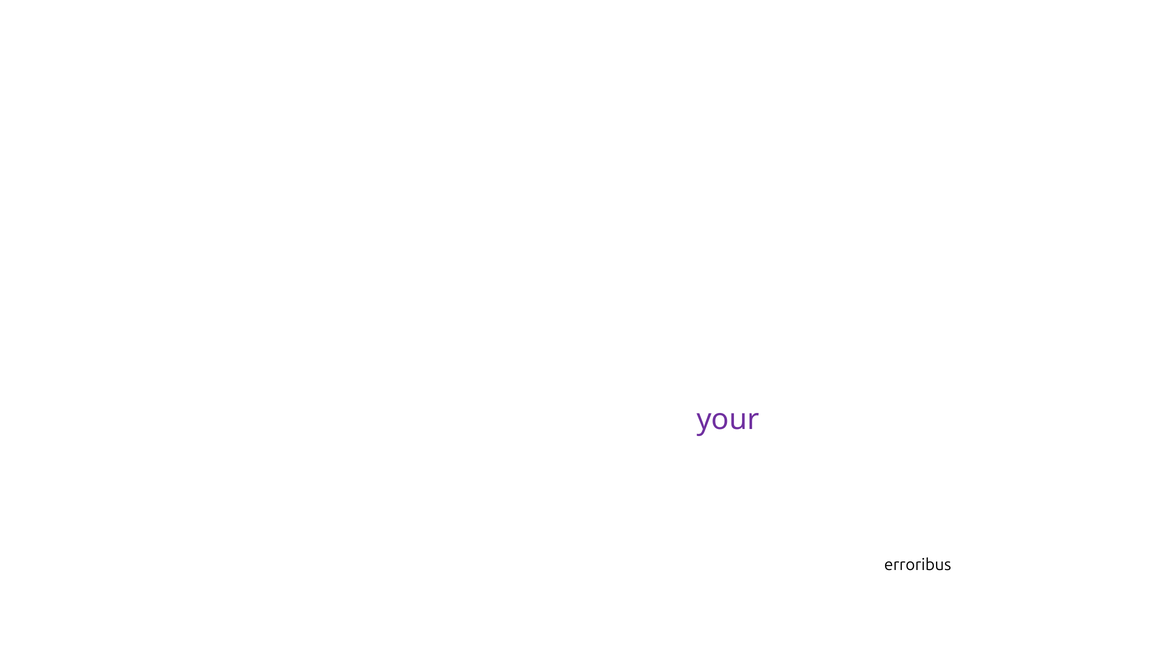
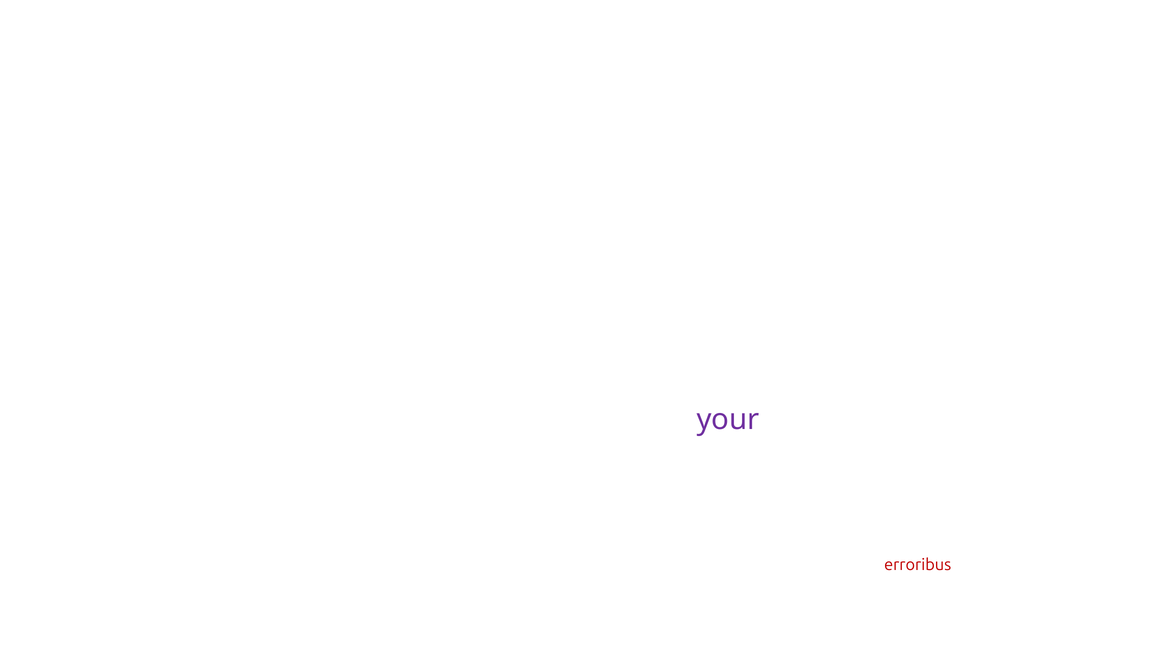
erroribus colour: black -> red (918, 565)
